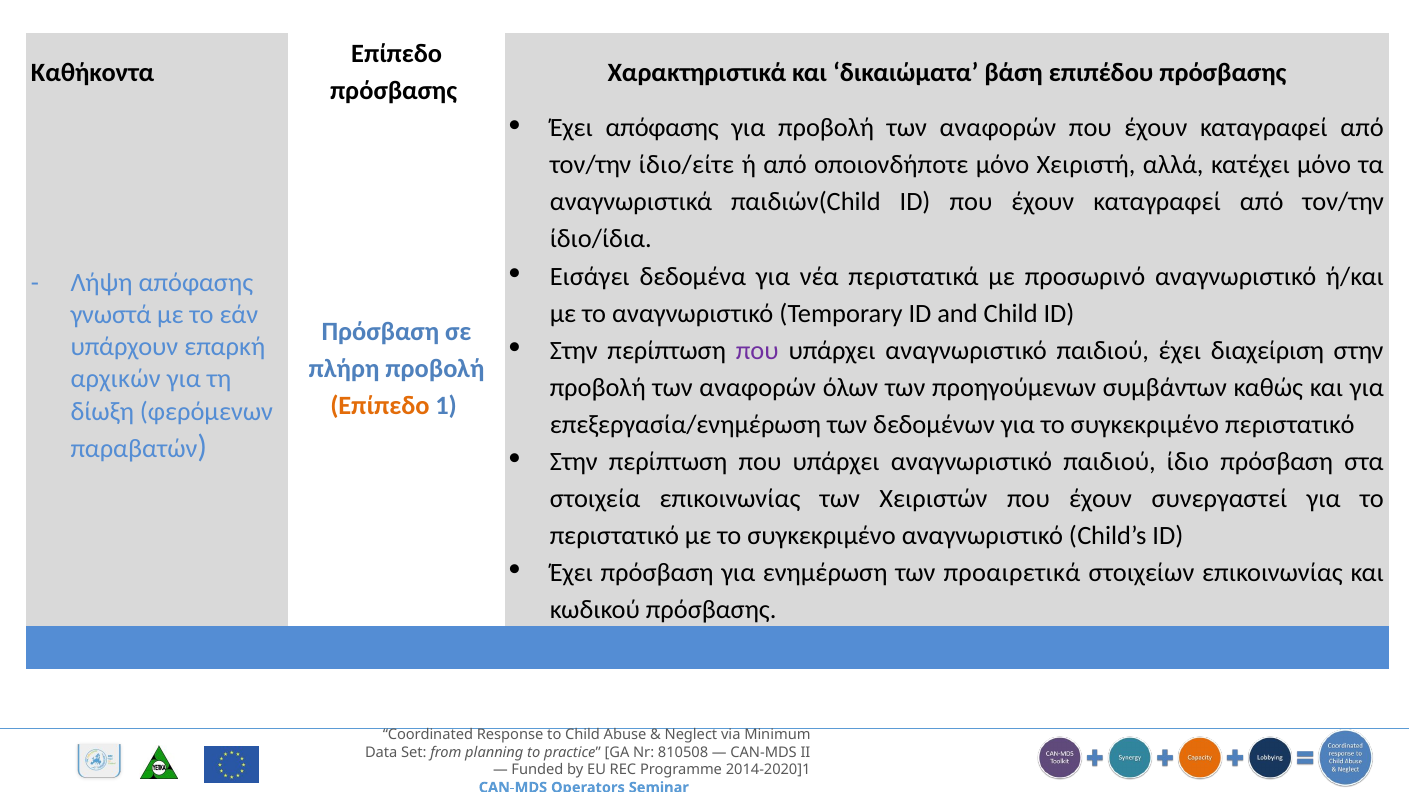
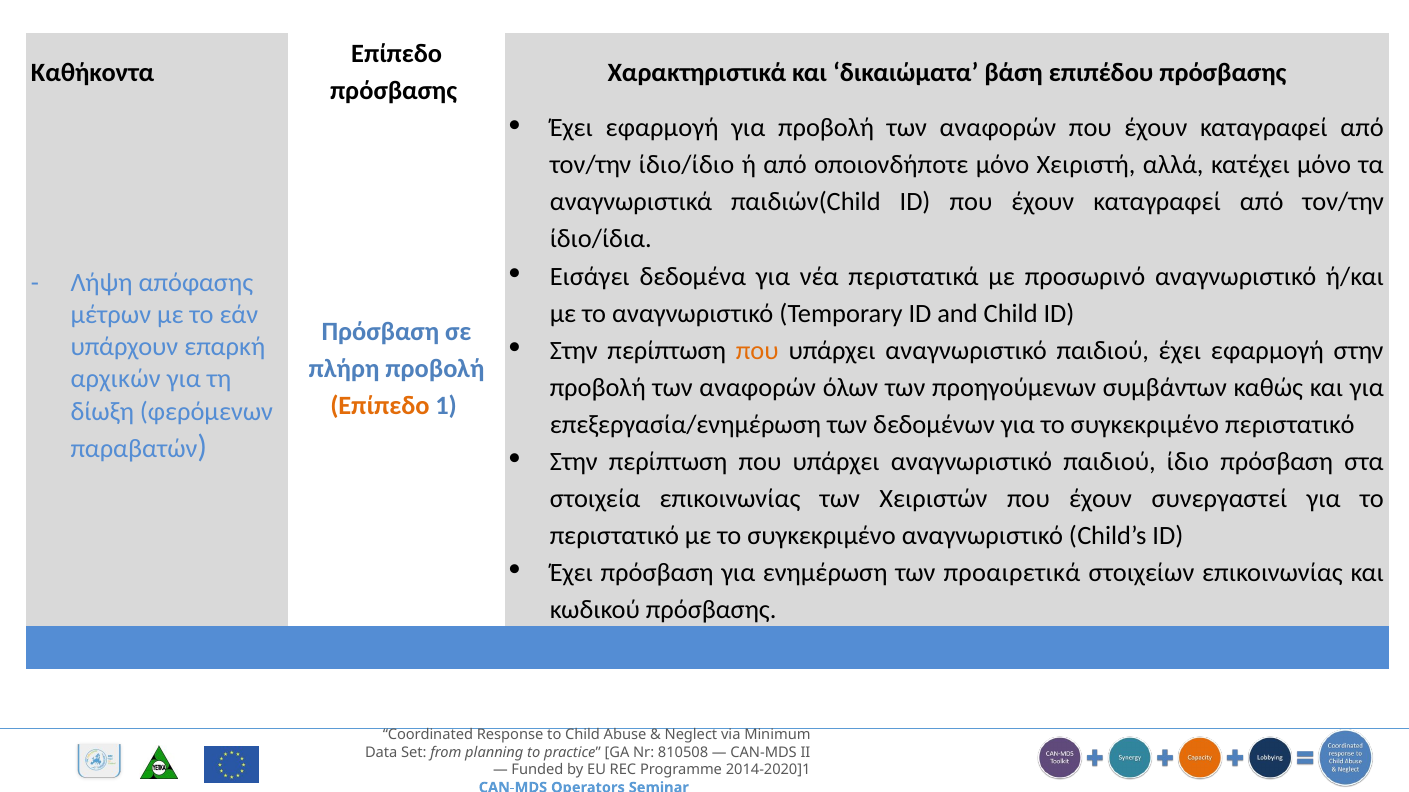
απόφασης: απόφασης -> εφαρμογή (662, 128)
ίδιο/είτε: ίδιο/είτε -> ίδιο/ίδιο (686, 165)
γνωστά: γνωστά -> μέτρων (111, 315)
που colour: purple -> orange (757, 351)
παιδιού έχει διαχείριση: διαχείριση -> εφαρμογή (1267, 351)
